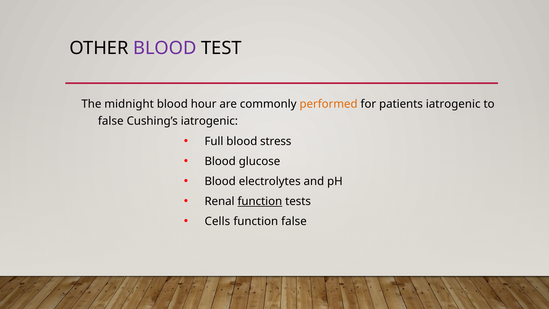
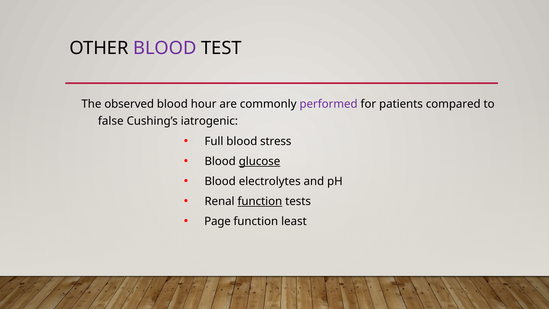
midnight: midnight -> observed (129, 104)
performed colour: orange -> purple (329, 104)
patients iatrogenic: iatrogenic -> compared (453, 104)
glucose underline: none -> present (259, 161)
Cells: Cells -> Page (218, 221)
function false: false -> least (294, 221)
